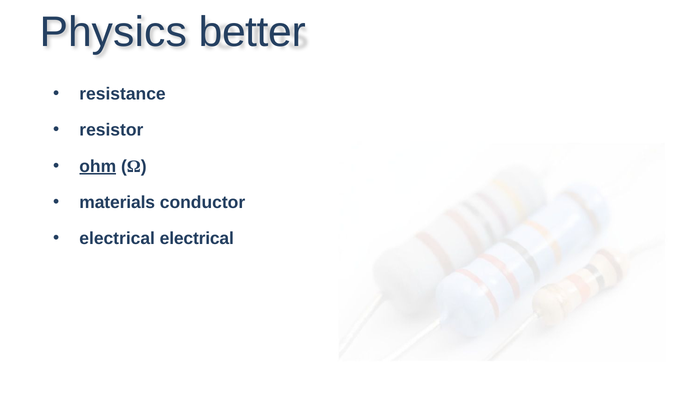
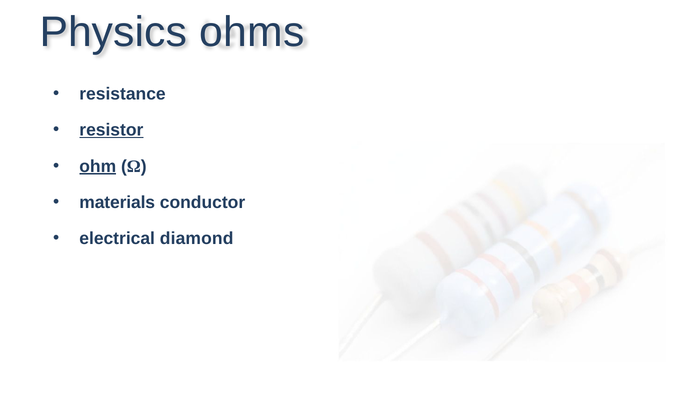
better: better -> ohms (252, 32)
resistor underline: none -> present (111, 130)
electrical electrical: electrical -> diamond (197, 239)
